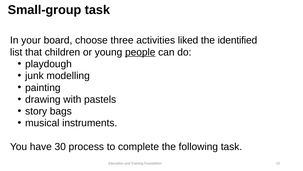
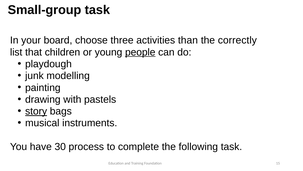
liked: liked -> than (188, 40)
identified: identified -> correctly (237, 40)
story underline: none -> present (36, 111)
